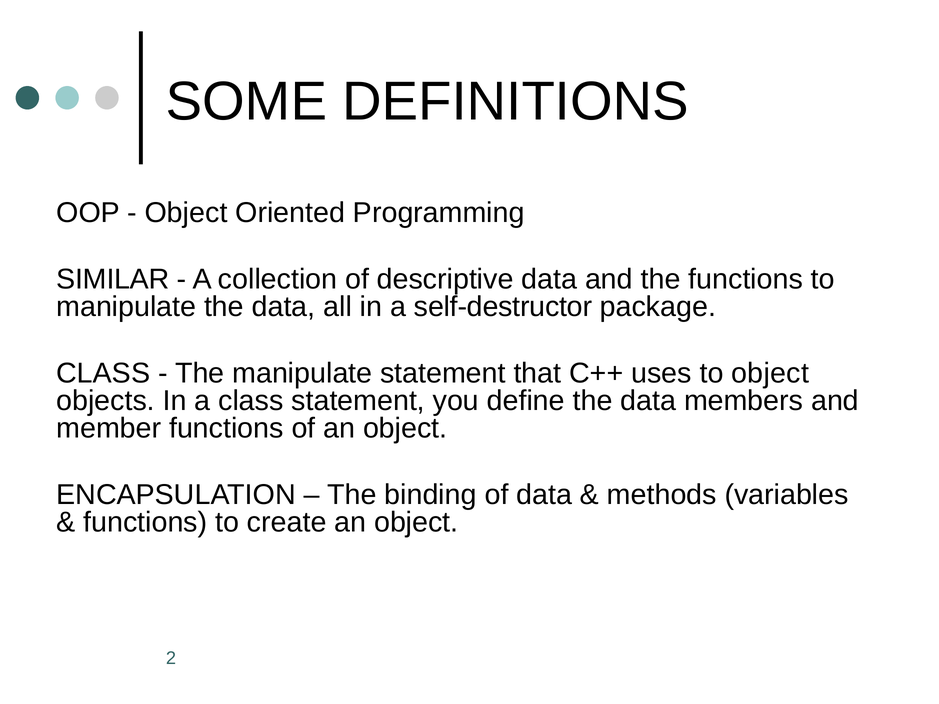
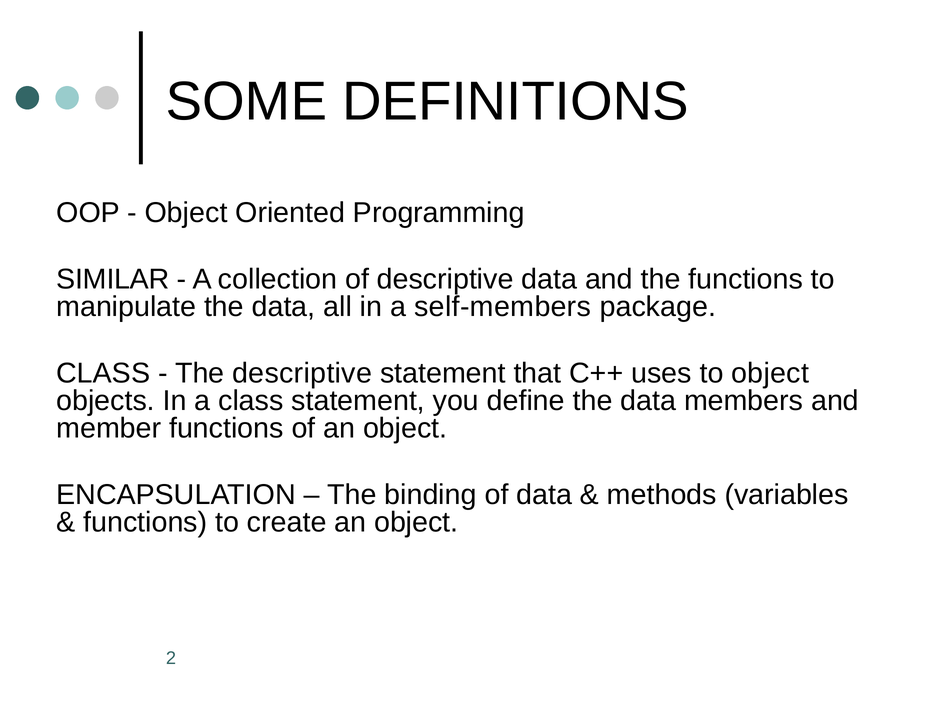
self-destructor: self-destructor -> self-members (503, 307)
The manipulate: manipulate -> descriptive (302, 373)
